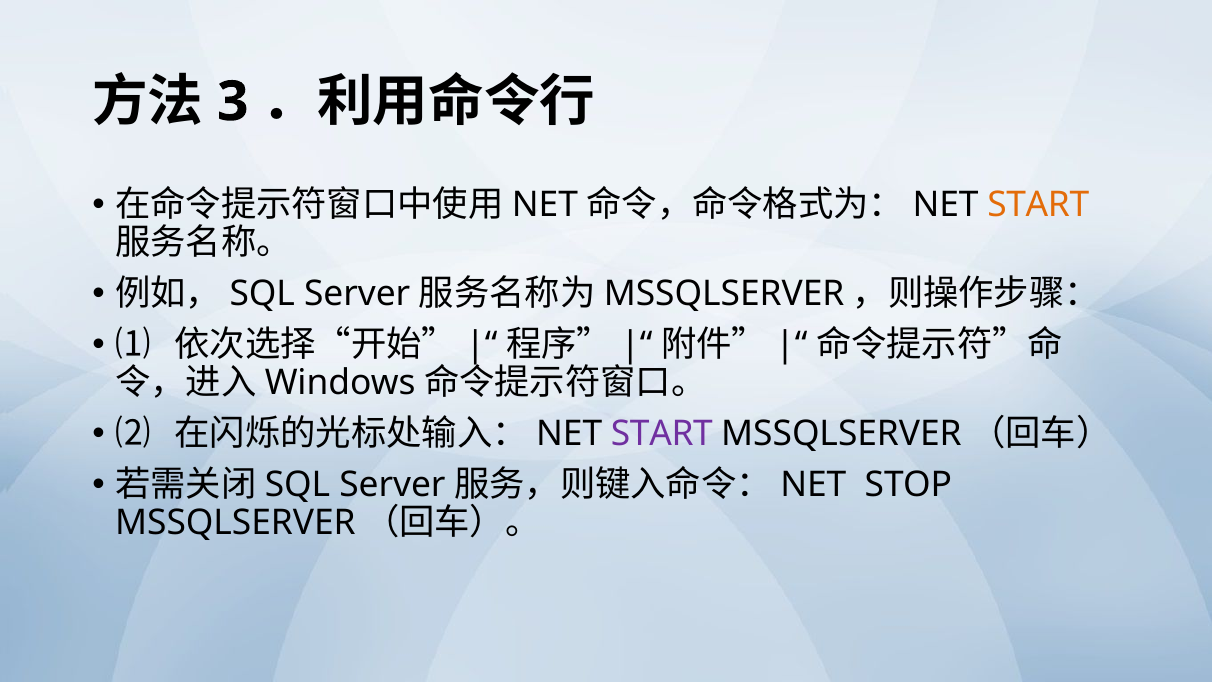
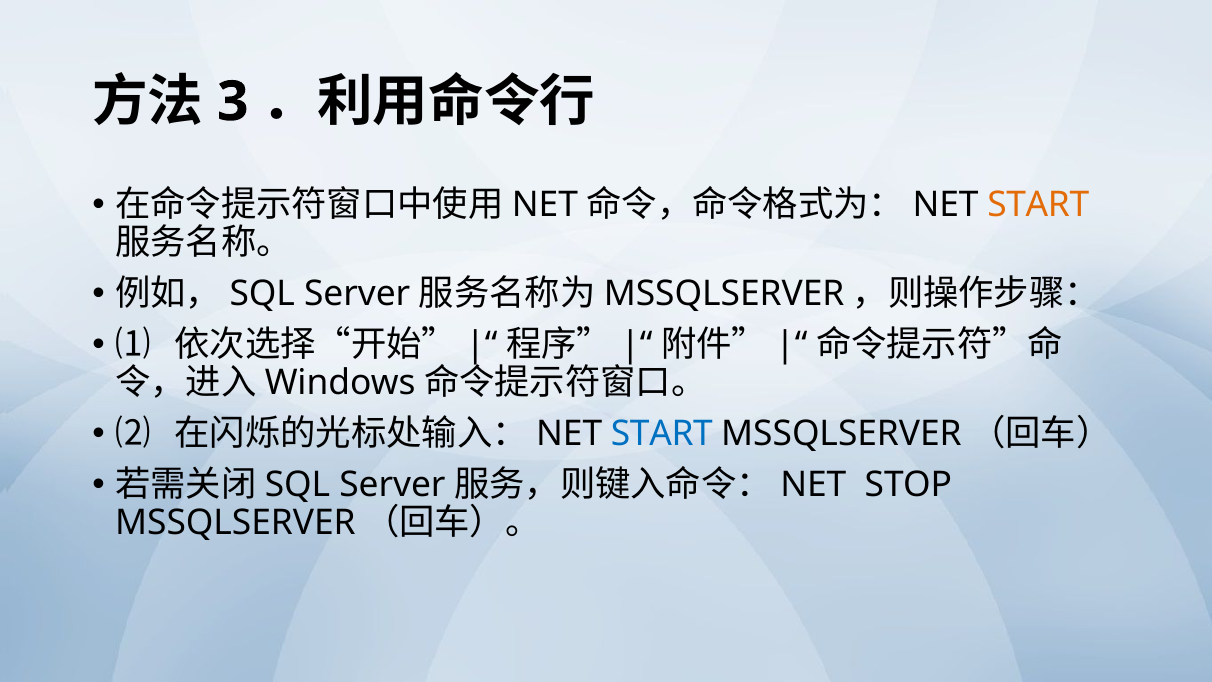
START colour: purple -> blue (662, 434)
